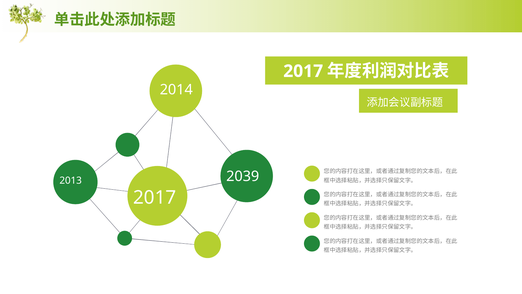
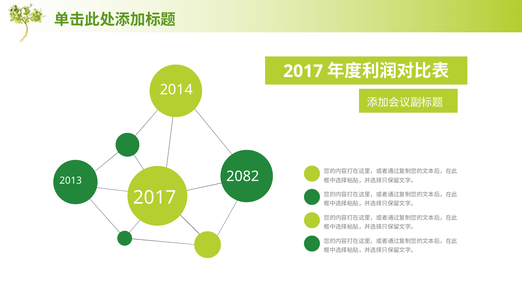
2039: 2039 -> 2082 (243, 176)
